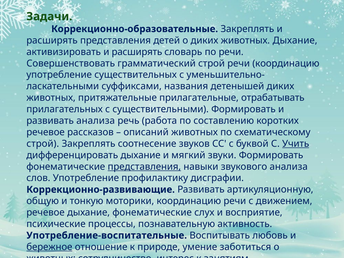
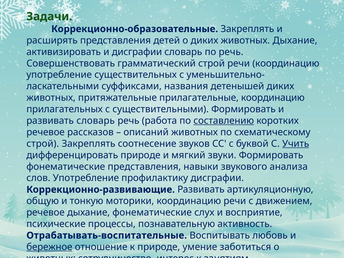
активизировать и расширять: расширять -> дисграфии (137, 52)
по речи: речи -> речь (231, 52)
прилагательные отрабатывать: отрабатывать -> координацию (273, 98)
развивать анализа: анализа -> словарь (96, 121)
составлению underline: none -> present (224, 121)
дифференцировать дыхание: дыхание -> природе (141, 155)
представления underline: present -> none (144, 167)
Употребление-воспитательные: Употребление-воспитательные -> Отрабатывать-воспитательные (107, 235)
